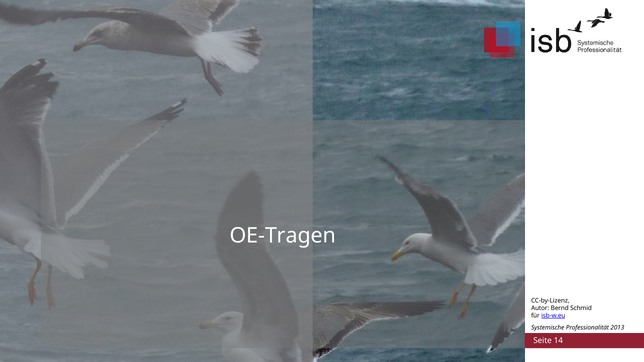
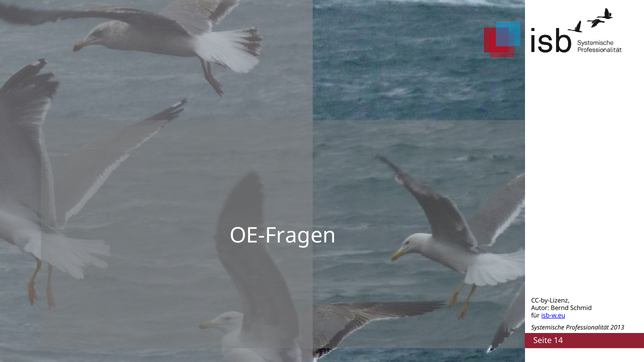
OE-Tragen: OE-Tragen -> OE-Fragen (283, 236)
